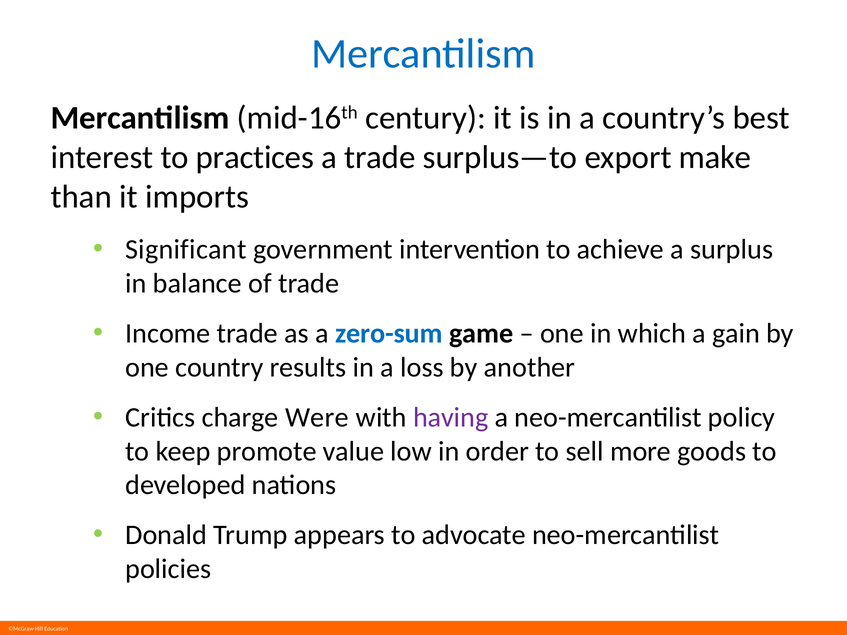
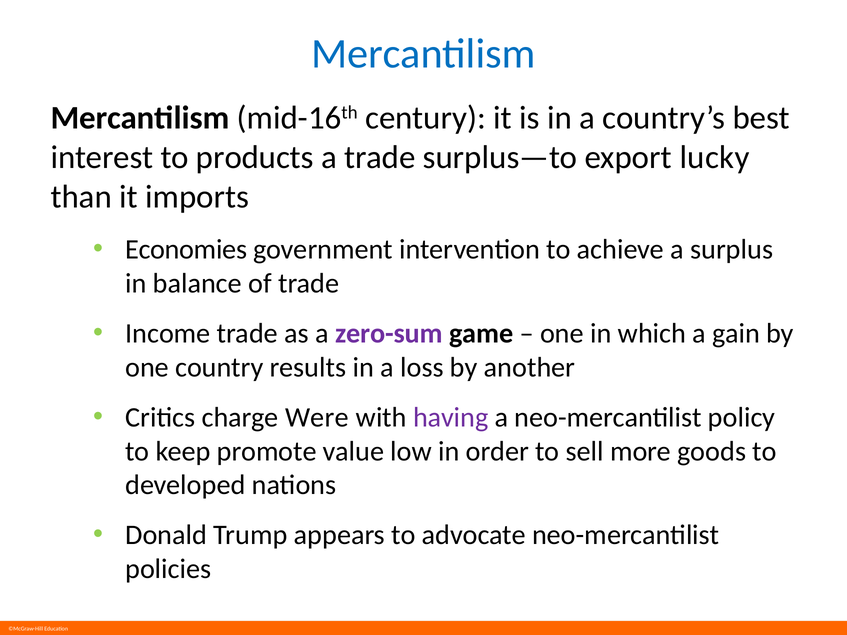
practices: practices -> products (255, 158)
make: make -> lucky (715, 158)
Significant: Significant -> Economies (186, 250)
zero-sum colour: blue -> purple (389, 334)
